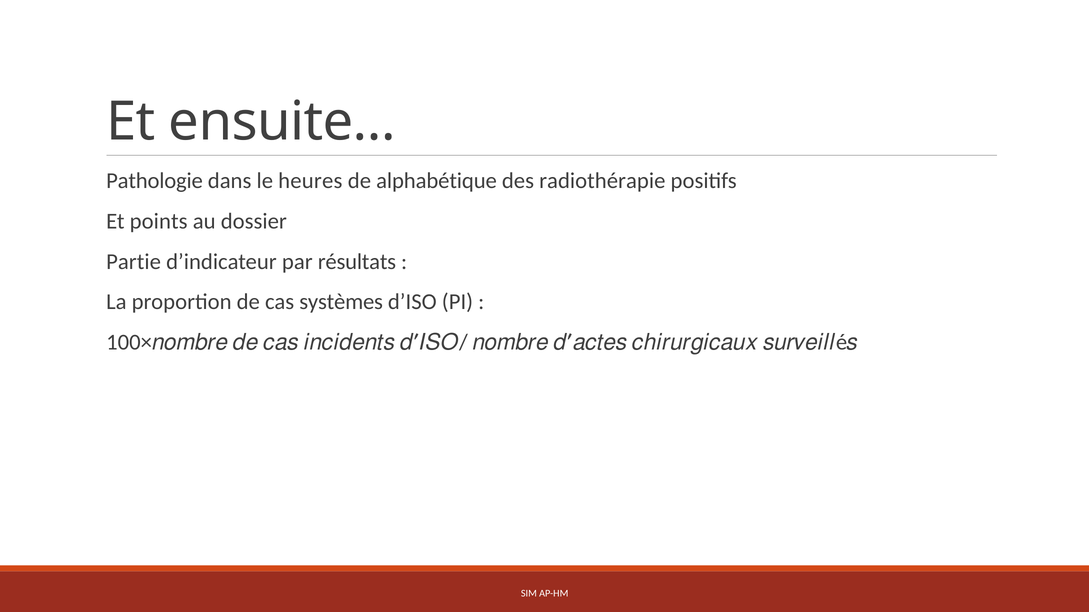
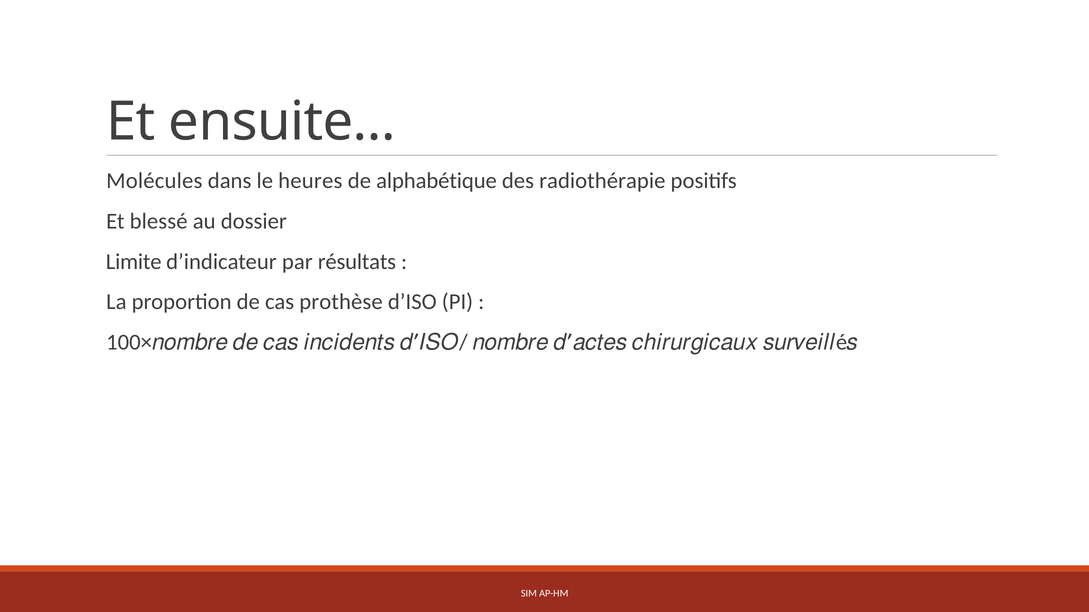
Pathologie: Pathologie -> Molécules (154, 181)
points: points -> blessé (159, 221)
Partie: Partie -> Limite (134, 262)
systèmes: systèmes -> prothèse (341, 302)
